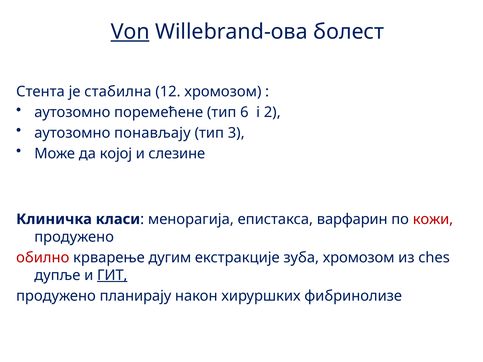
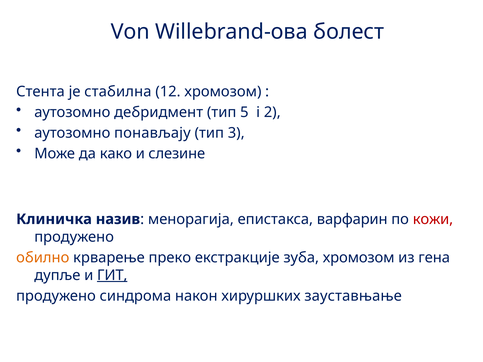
Von underline: present -> none (130, 32)
поремећене: поремећене -> дебридмент (159, 112)
6: 6 -> 5 (244, 112)
којој: којој -> како (116, 154)
класи: класи -> назив (118, 219)
обилно colour: red -> orange (43, 258)
дугим: дугим -> преко (170, 258)
ches: ches -> гeнa (434, 258)
планирају: планирају -> синдрома (135, 296)
фибринолизе: фибринолизе -> зауставњање (353, 296)
